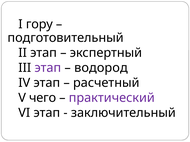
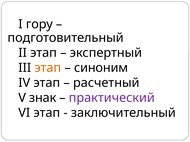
этап colour: purple -> orange (48, 68)
водород: водород -> синоним (101, 68)
чего: чего -> знак (43, 98)
